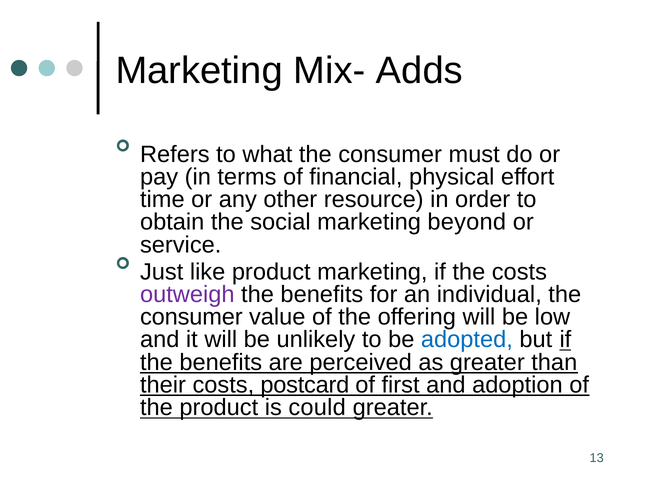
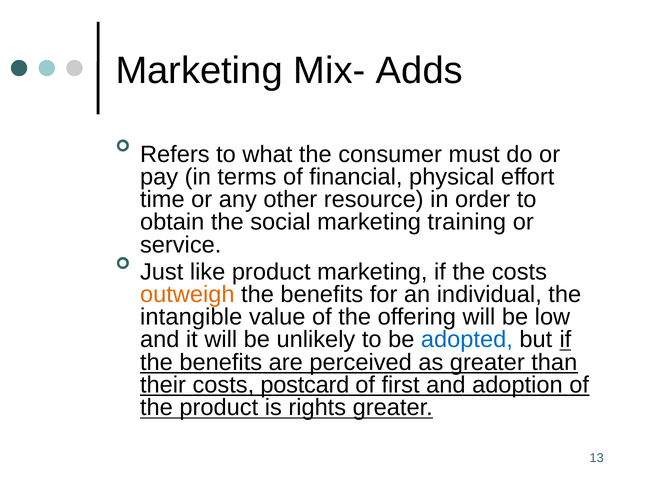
beyond: beyond -> training (467, 222)
outweigh colour: purple -> orange (187, 295)
consumer: consumer -> intangible (191, 317)
could: could -> rights (317, 408)
